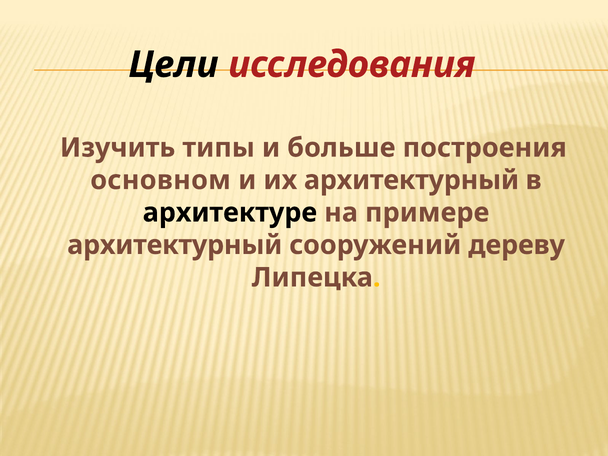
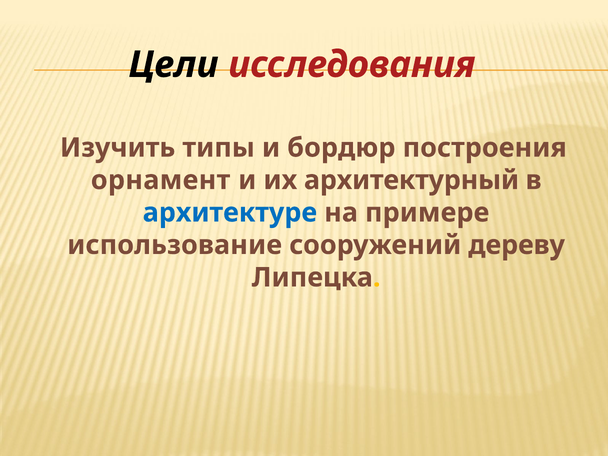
больше: больше -> бордюр (341, 148)
основном: основном -> орнамент (161, 180)
архитектуре colour: black -> blue (230, 213)
архитектурный: архитектурный -> использование (175, 245)
